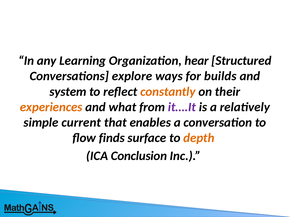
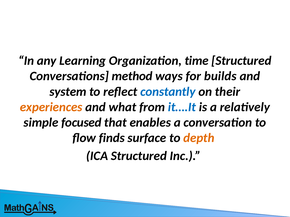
hear: hear -> time (197, 61)
explore: explore -> method (132, 76)
constantly colour: orange -> blue (168, 92)
it….It colour: purple -> blue (182, 107)
current: current -> focused (81, 123)
ICA Conclusion: Conclusion -> Structured (139, 156)
